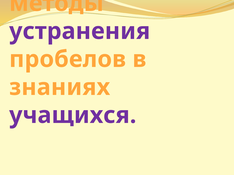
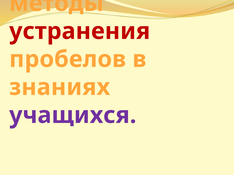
устранения colour: purple -> red (80, 31)
